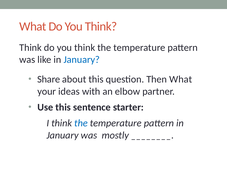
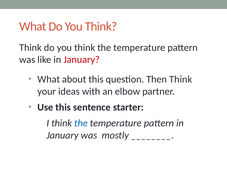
January colour: blue -> red (82, 60)
Share: Share -> What (49, 79)
Then What: What -> Think (181, 79)
